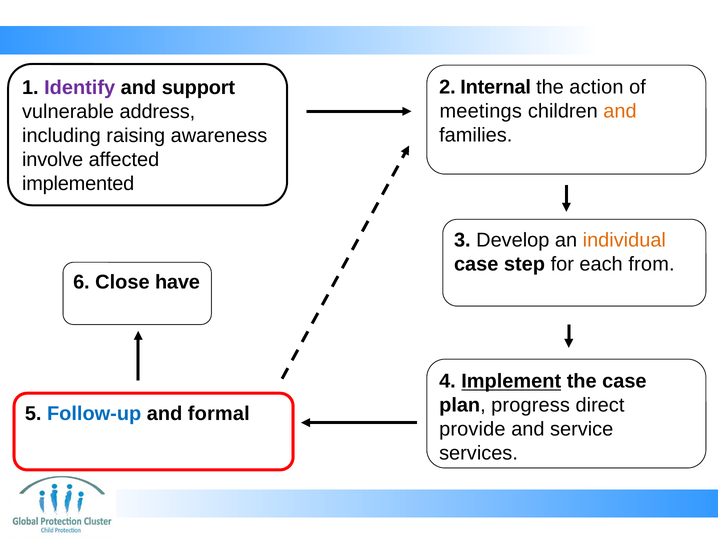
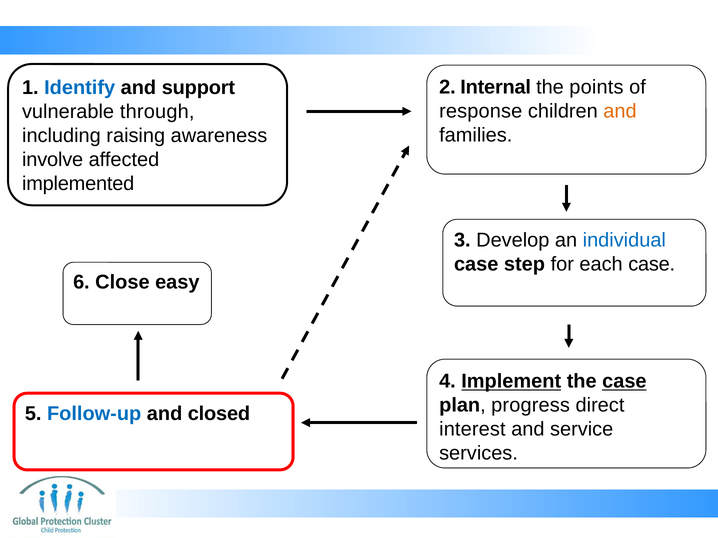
action: action -> points (596, 87)
Identify colour: purple -> blue (80, 88)
meetings: meetings -> response (481, 111)
address: address -> through (157, 112)
individual colour: orange -> blue (624, 241)
each from: from -> case (652, 265)
have: have -> easy (177, 282)
case underline: none -> present (624, 382)
formal: formal -> closed (219, 414)
provide: provide -> interest (472, 430)
